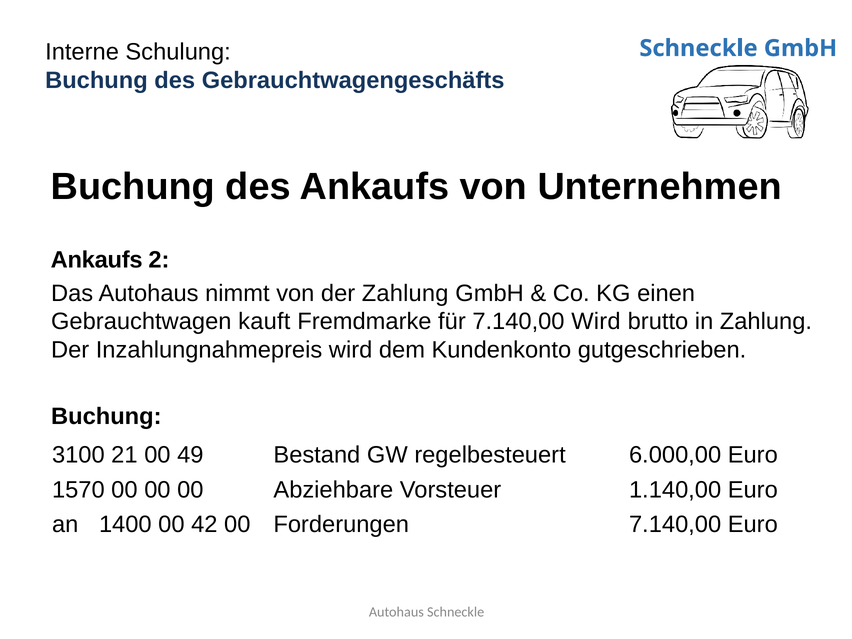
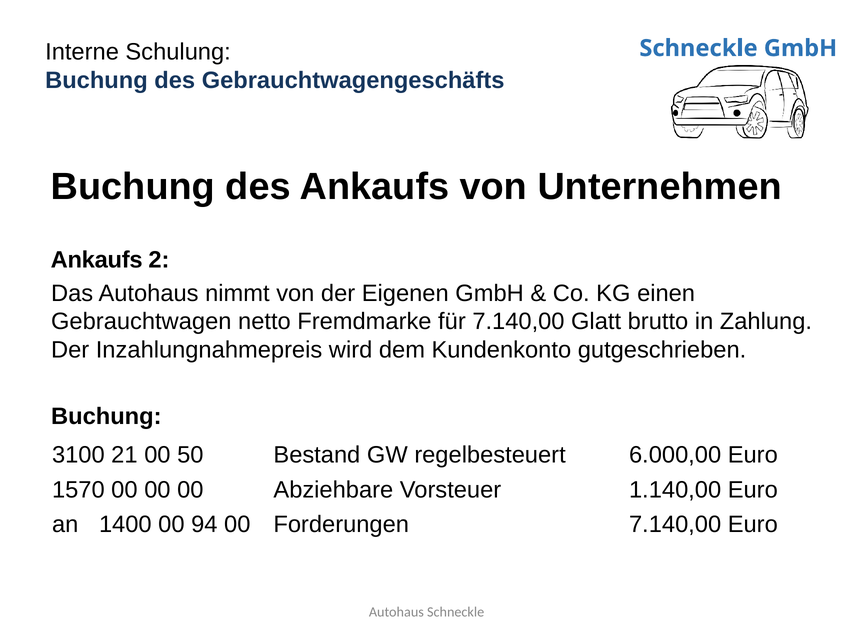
der Zahlung: Zahlung -> Eigenen (405, 293)
kauft: kauft -> netto (264, 322)
7.140,00 Wird: Wird -> Glatt (596, 322)
49: 49 -> 50 (190, 455)
42: 42 -> 94 (204, 525)
